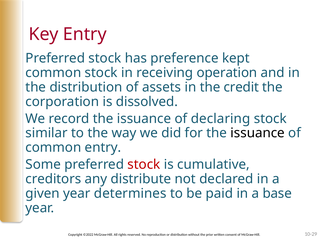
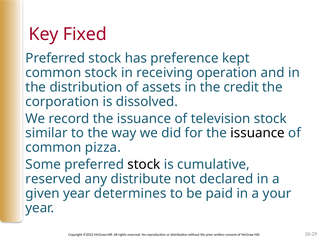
Key Entry: Entry -> Fixed (85, 34)
declaring: declaring -> television (221, 118)
common entry: entry -> pizza (103, 147)
stock colour: red -> black (144, 164)
creditors: creditors -> reserved (53, 179)
base: base -> your (277, 193)
